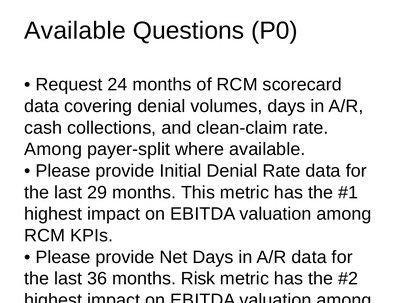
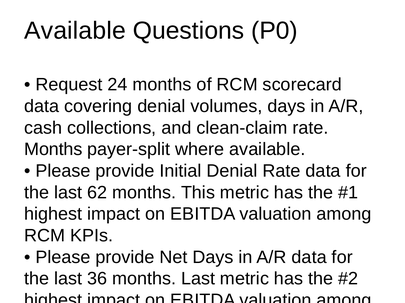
Among: Among -> Months (53, 150)
29: 29 -> 62 (97, 193)
months Risk: Risk -> Last (198, 279)
